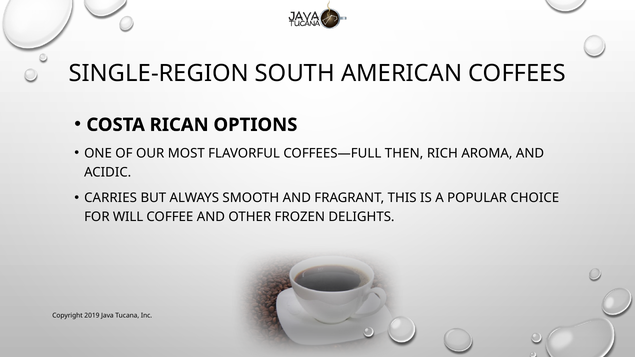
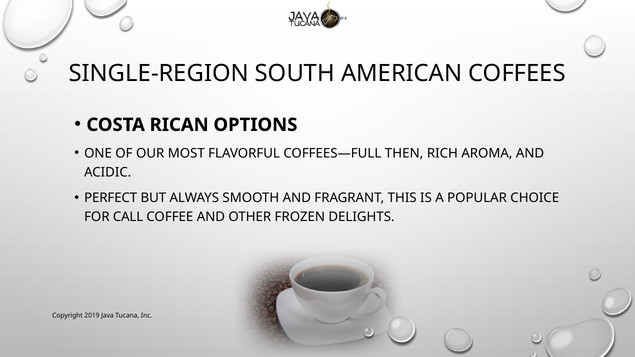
CARRIES: CARRIES -> PERFECT (111, 198)
WILL: WILL -> CALL (128, 217)
